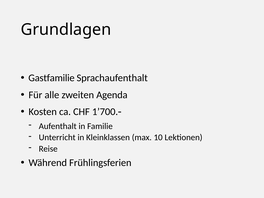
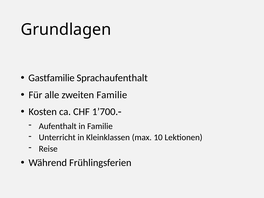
zweiten Agenda: Agenda -> Familie (112, 95)
